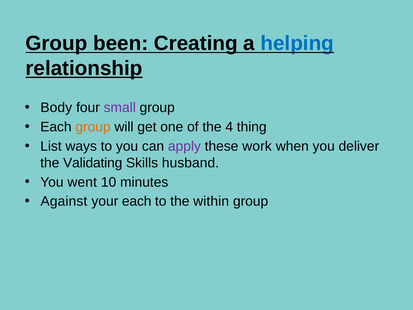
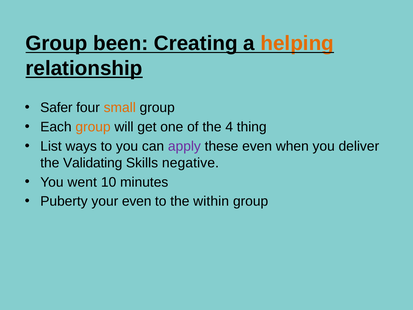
helping colour: blue -> orange (297, 43)
Body: Body -> Safer (56, 108)
small colour: purple -> orange (120, 108)
these work: work -> even (257, 146)
husband: husband -> negative (190, 163)
Against: Against -> Puberty (64, 201)
your each: each -> even (137, 201)
